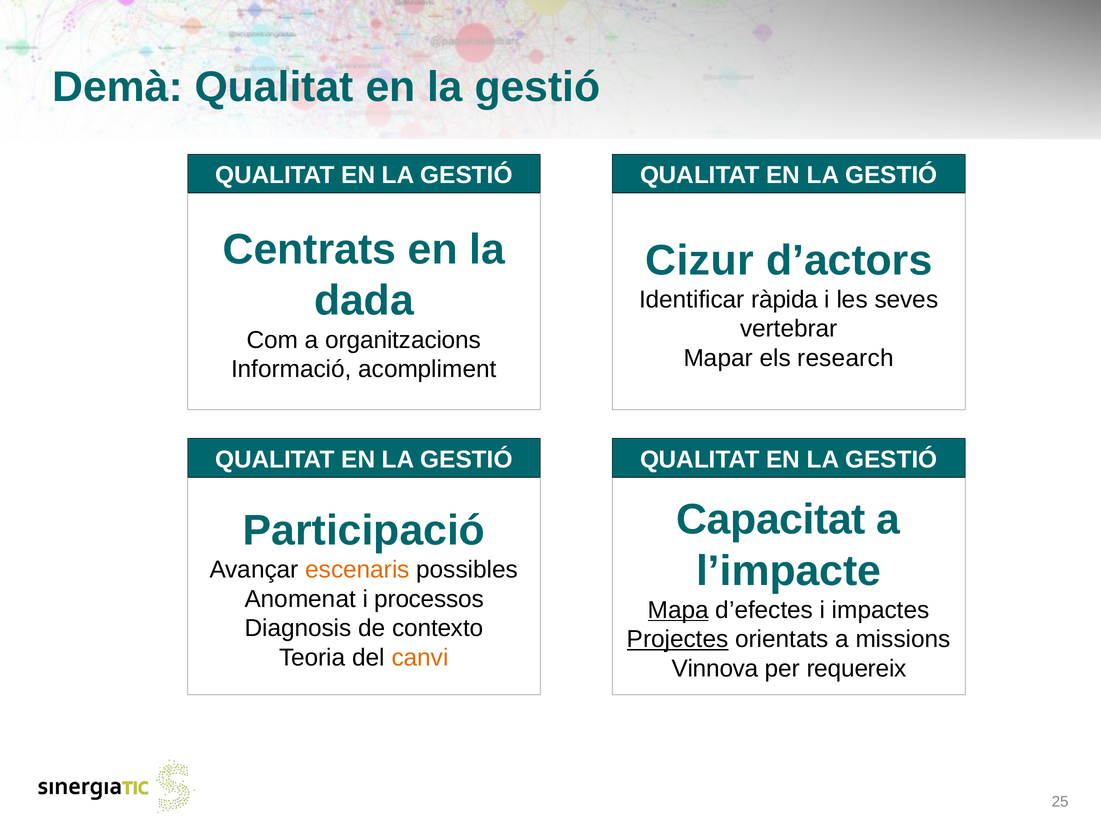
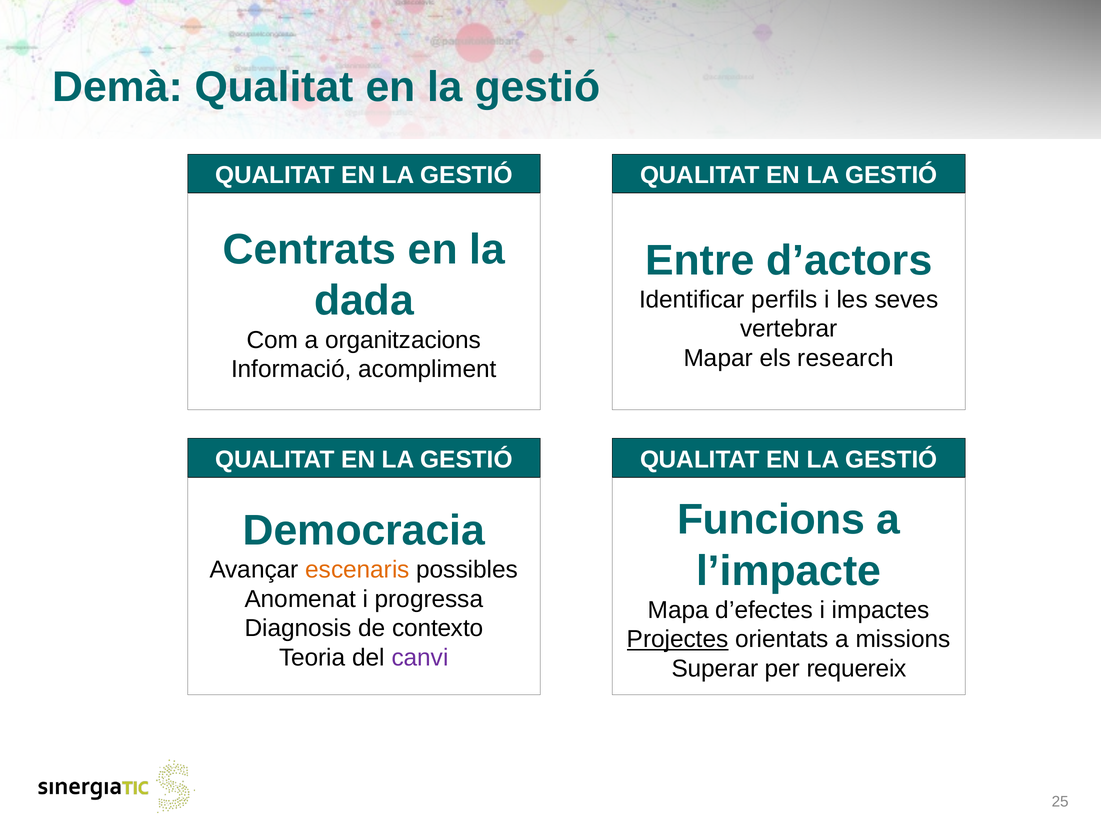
Cizur: Cizur -> Entre (700, 260)
ràpida: ràpida -> perfils (784, 299)
Capacitat: Capacitat -> Funcions (771, 519)
Participació: Participació -> Democracia (364, 530)
processos: processos -> progressa (429, 599)
Mapa underline: present -> none (678, 610)
canvi colour: orange -> purple (420, 657)
Vinnova: Vinnova -> Superar (715, 668)
